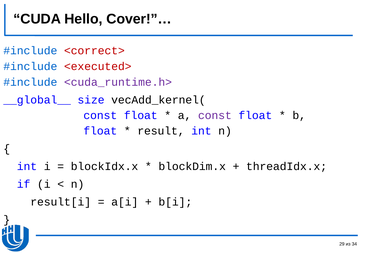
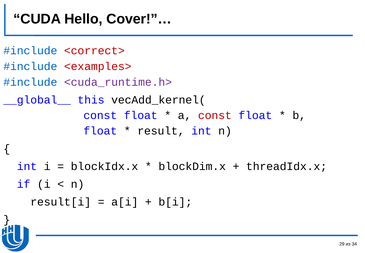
<executed>: <executed> -> <examples> (98, 66)
size: size -> this (91, 100)
const colour: purple -> red (215, 115)
